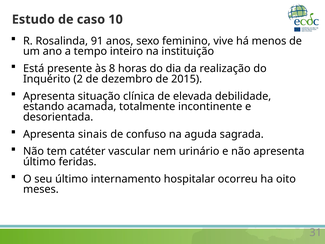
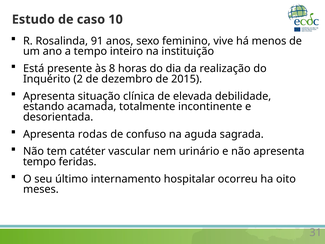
sinais: sinais -> rodas (93, 134)
último: último -> tempo (39, 162)
